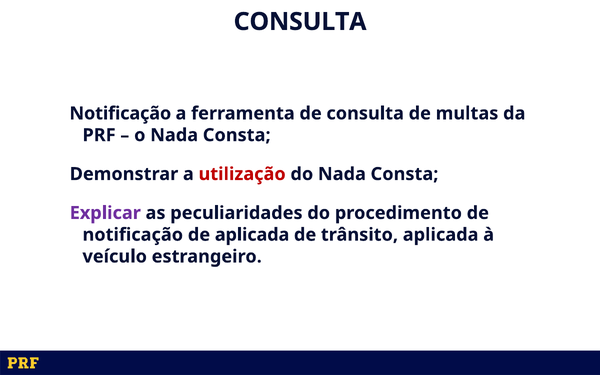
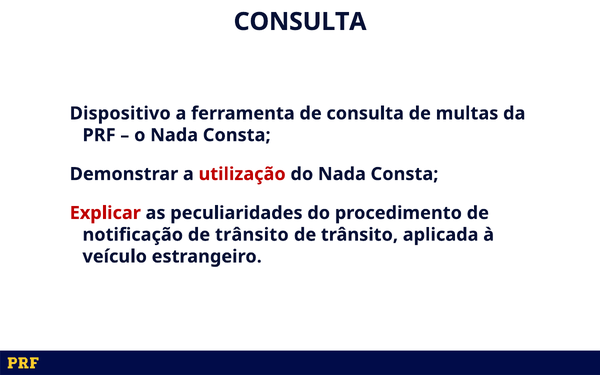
Notificação: Notificação -> Dispositivo (120, 113)
Explicar colour: purple -> red (105, 213)
notificação de aplicada: aplicada -> trânsito (252, 235)
